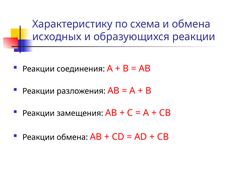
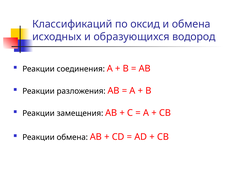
Характеристику: Характеристику -> Классификаций (72, 24)
схема: схема -> оксид (145, 24)
образующихся реакции: реакции -> водород (194, 37)
